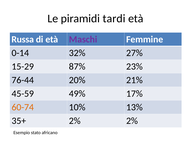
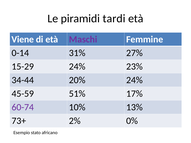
Russa: Russa -> Viene (23, 39)
32%: 32% -> 31% (77, 53)
15-29 87%: 87% -> 24% (77, 67)
76-44: 76-44 -> 34-44 (23, 80)
20% 21%: 21% -> 24% (135, 80)
49%: 49% -> 51% (77, 94)
60-74 colour: orange -> purple (23, 107)
35+: 35+ -> 73+ (19, 121)
2% 2%: 2% -> 0% (132, 121)
